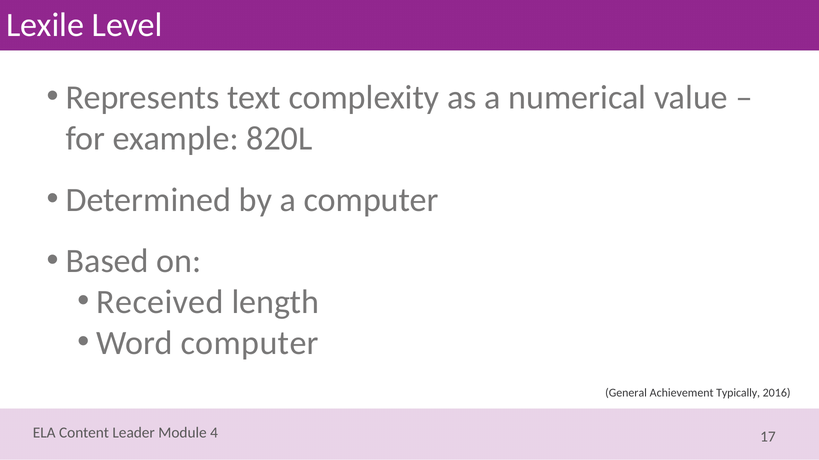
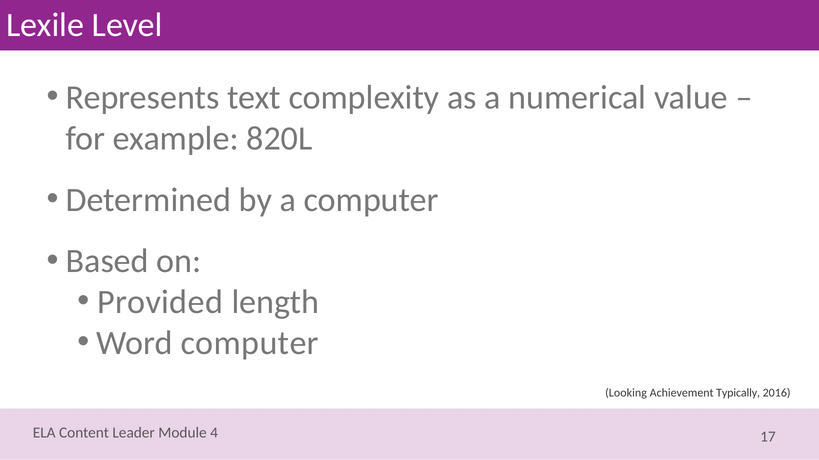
Received: Received -> Provided (160, 302)
General: General -> Looking (626, 393)
